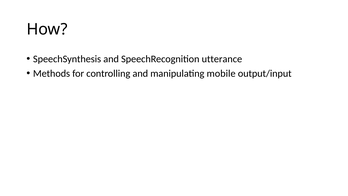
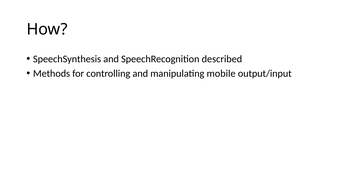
utterance: utterance -> described (222, 59)
